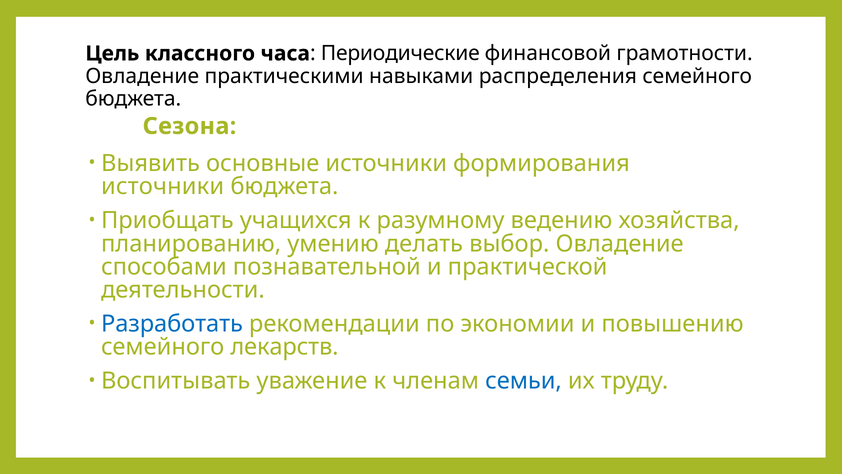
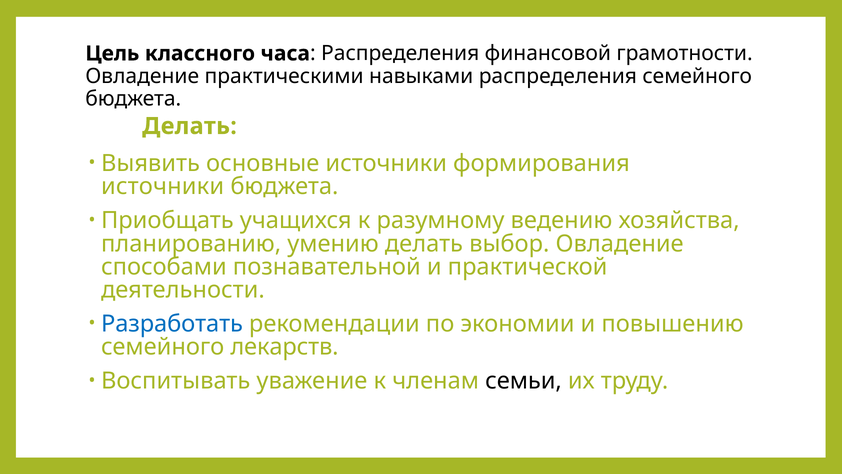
Периодические: Периодические -> Распределения (400, 53)
Сезона: Сезона -> Делать (189, 126)
семьи colour: blue -> black (524, 381)
